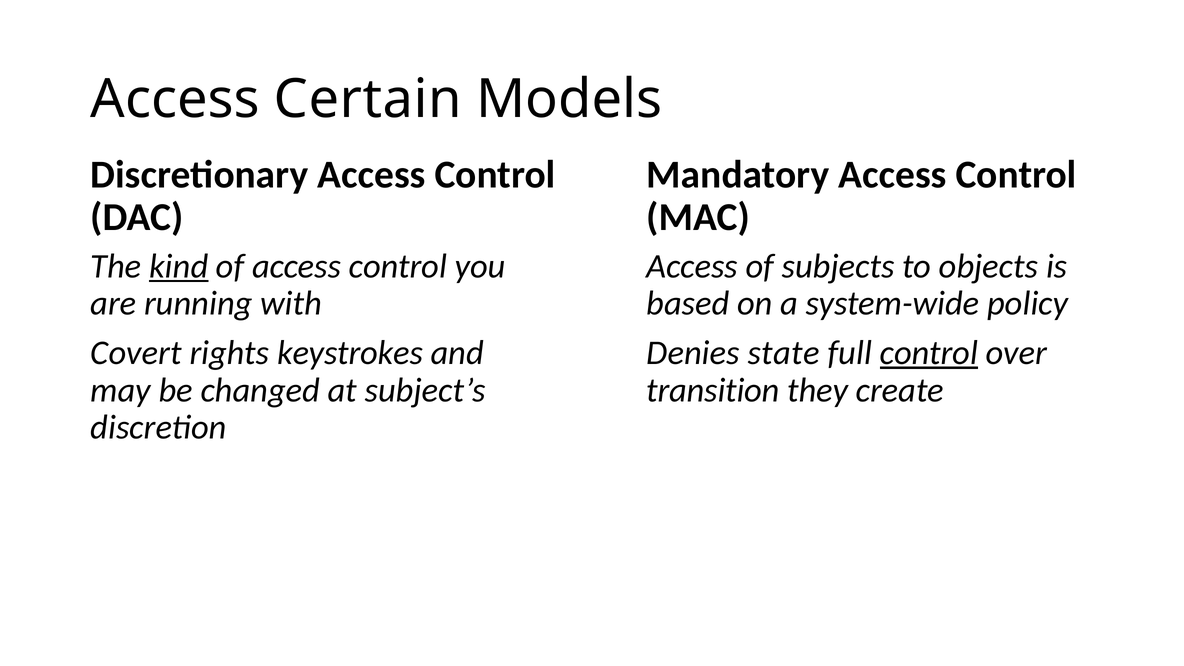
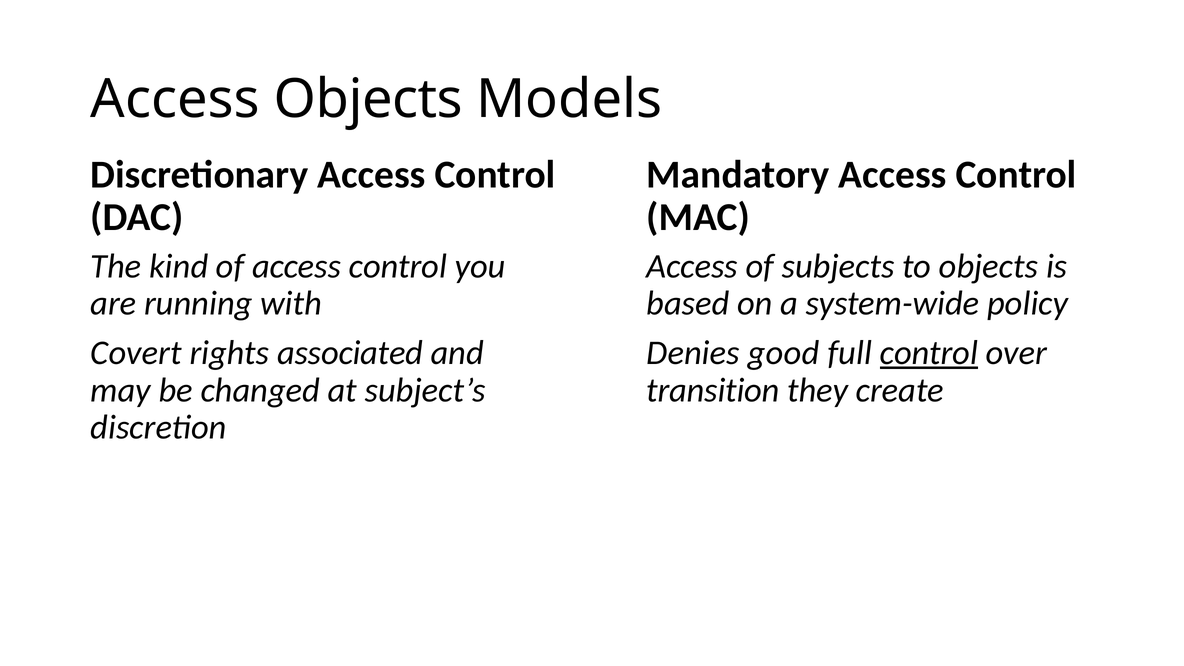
Access Certain: Certain -> Objects (368, 99)
kind underline: present -> none (179, 266)
keystrokes: keystrokes -> associated (350, 353)
state: state -> good (784, 353)
